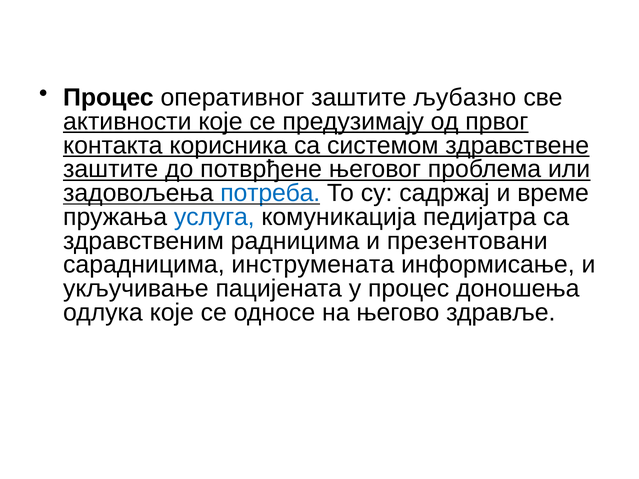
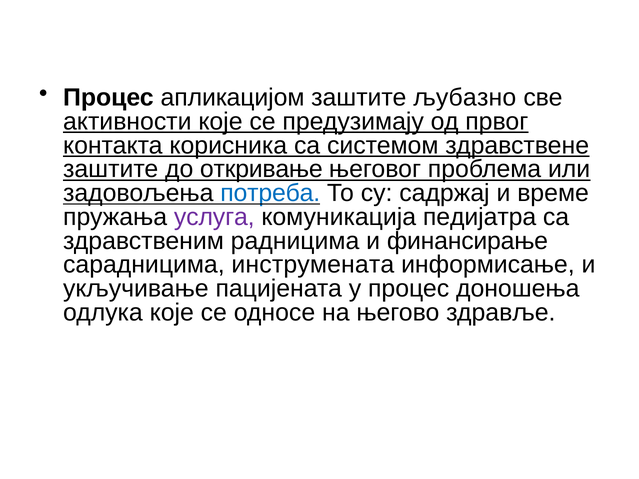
оперативног: оперативног -> апликацијом (232, 98)
потврђене: потврђене -> откривање (261, 169)
услуга colour: blue -> purple (214, 217)
презентовани: презентовани -> финансирање (467, 241)
